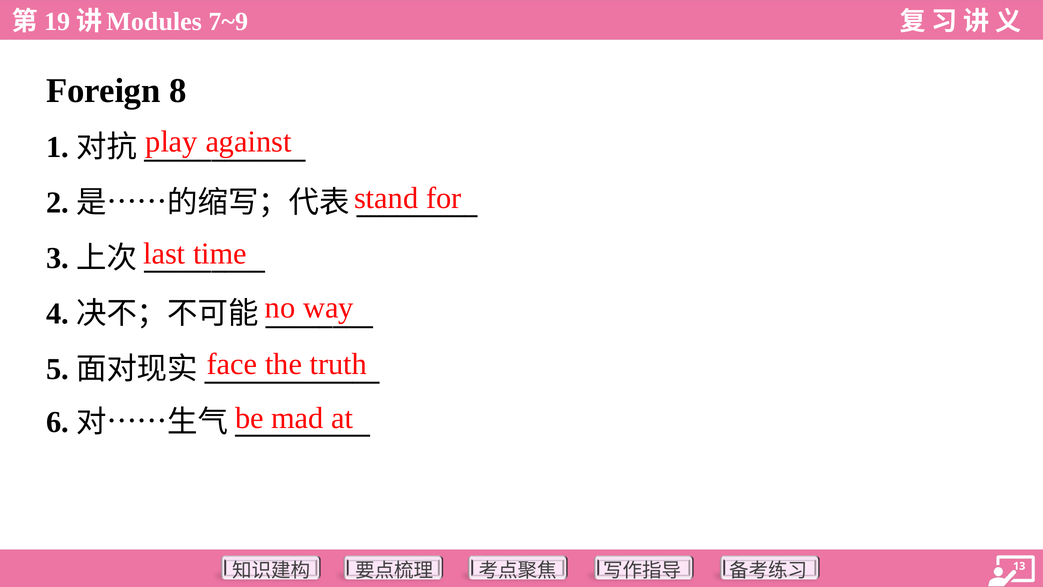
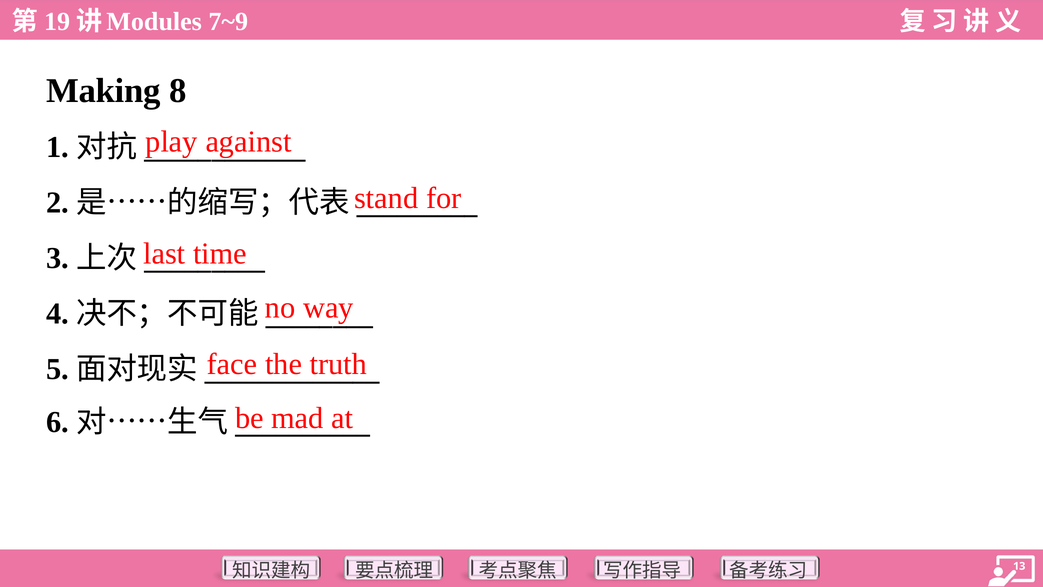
Foreign: Foreign -> Making (103, 91)
